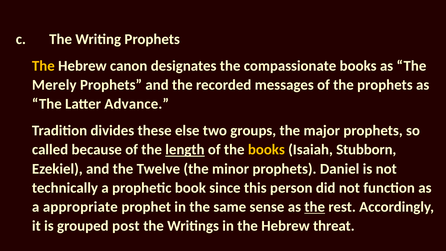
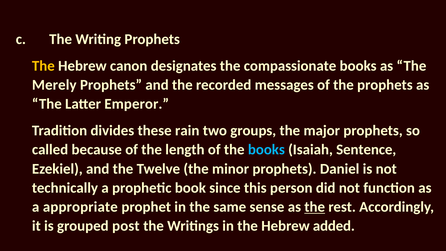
Advance: Advance -> Emperor (137, 104)
else: else -> rain (187, 131)
length underline: present -> none (185, 150)
books colour: yellow -> light blue (266, 150)
Stubborn: Stubborn -> Sentence (366, 150)
threat: threat -> added (334, 226)
